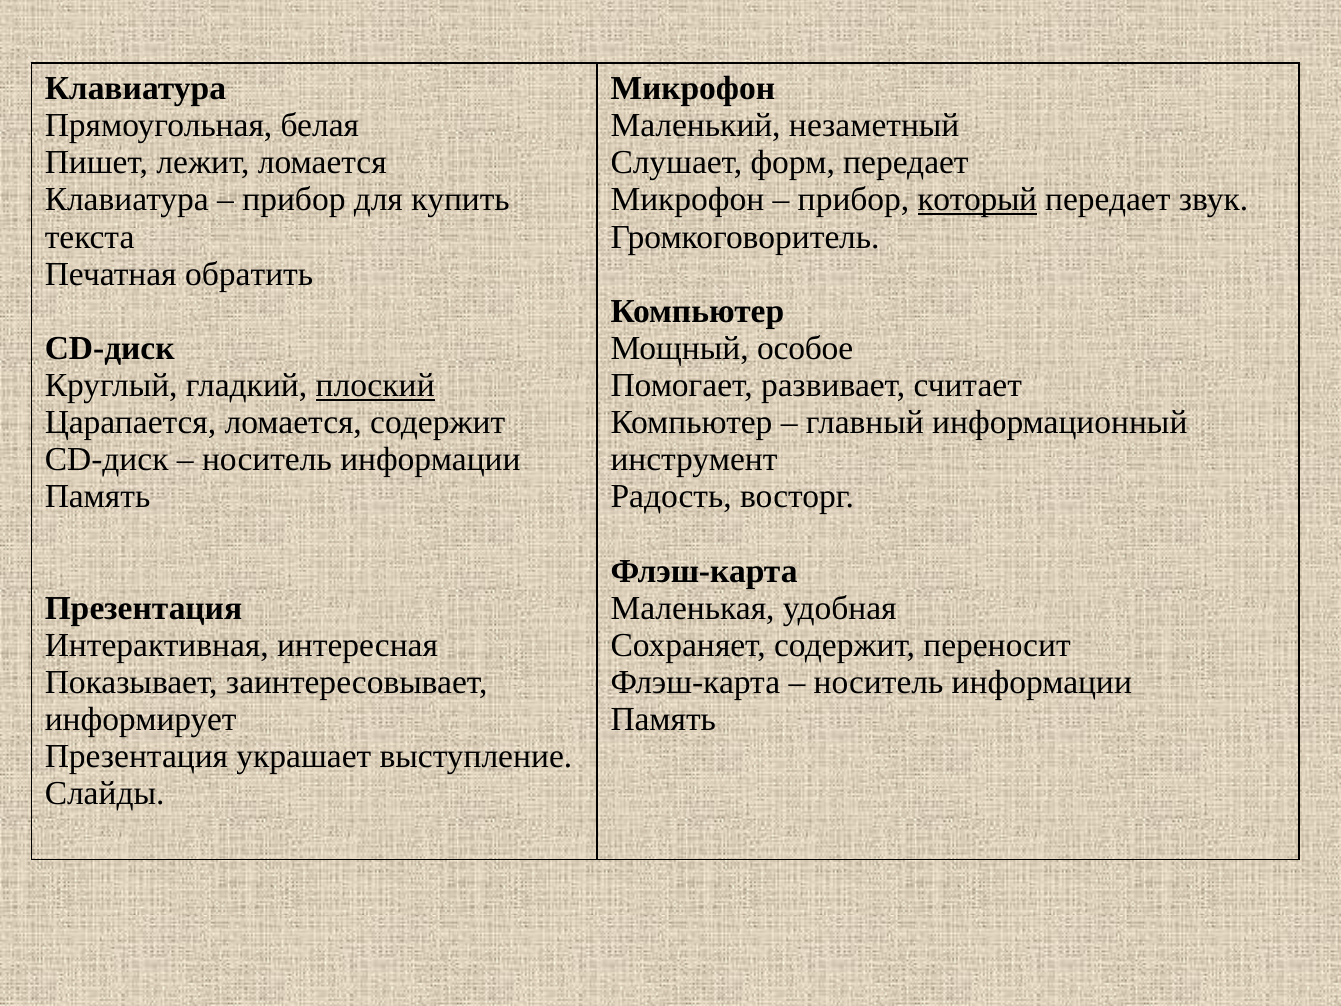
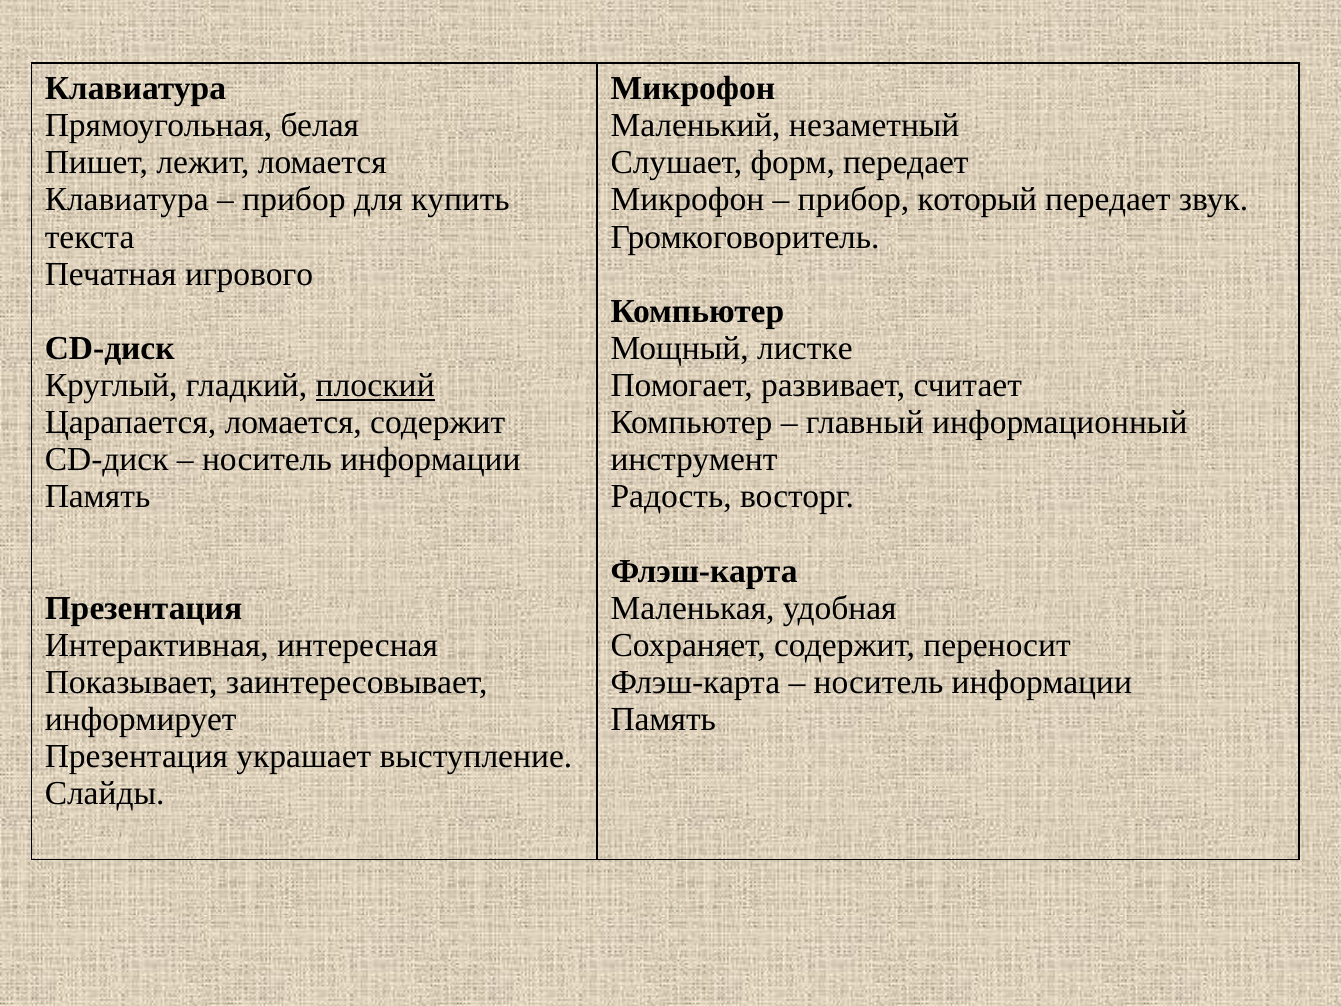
который underline: present -> none (977, 200)
обратить: обратить -> игрового (249, 274)
особое: особое -> листке (805, 348)
